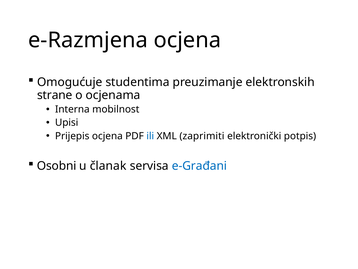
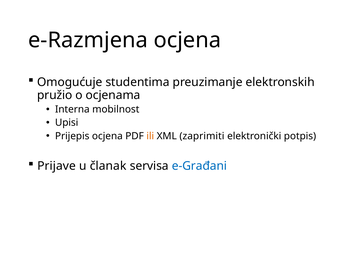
strane: strane -> pružio (55, 95)
ili colour: blue -> orange (150, 136)
Osobni: Osobni -> Prijave (57, 166)
